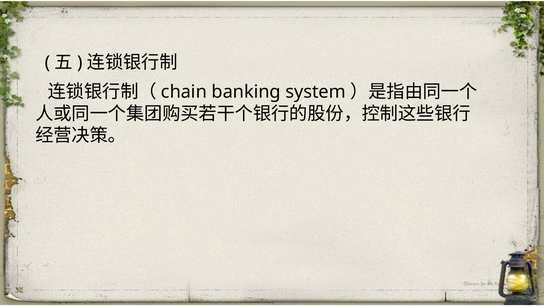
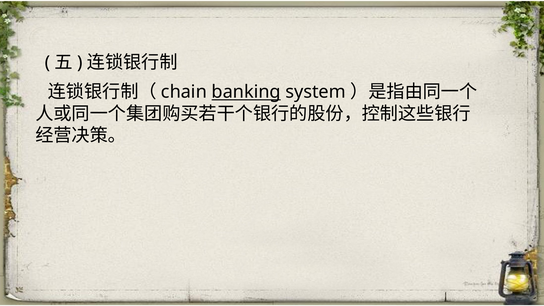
banking underline: none -> present (246, 92)
